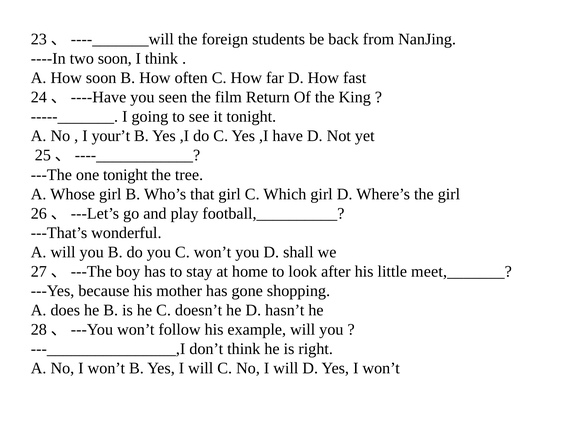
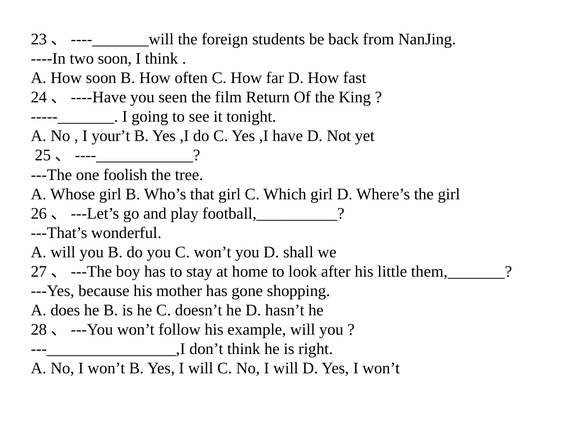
one tonight: tonight -> foolish (125, 175)
meet,_______: meet,_______ -> them,_______ (462, 271)
